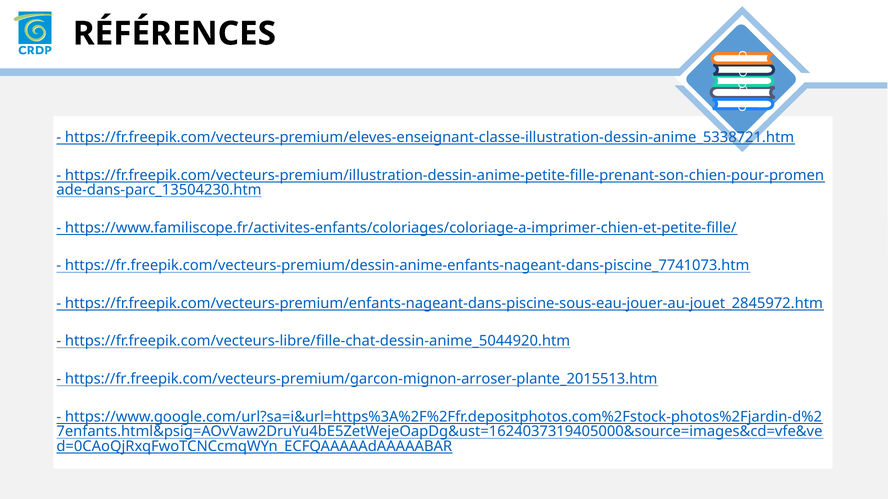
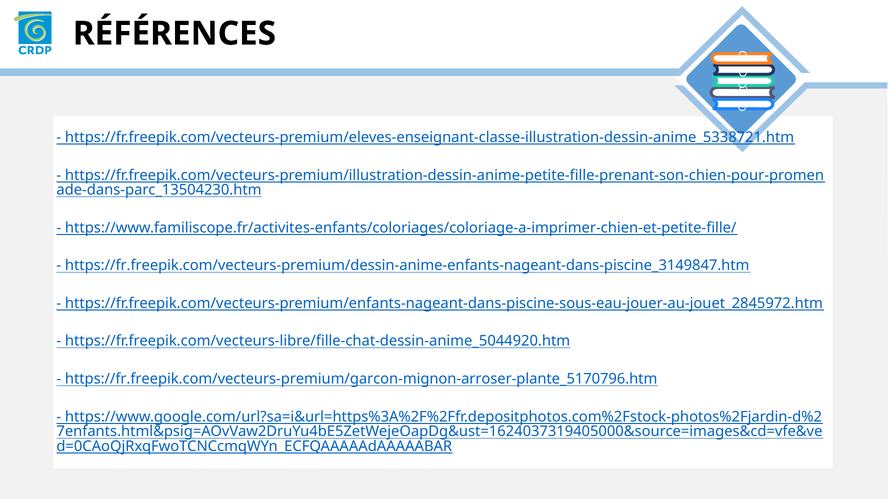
https://fr.freepik.com/vecteurs-premium/dessin-anime-enfants-nageant-dans-piscine_7741073.htm: https://fr.freepik.com/vecteurs-premium/dessin-anime-enfants-nageant-dans-piscine_7741073.htm -> https://fr.freepik.com/vecteurs-premium/dessin-anime-enfants-nageant-dans-piscine_3149847.htm (407, 266)
https://fr.freepik.com/vecteurs-premium/garcon-mignon-arroser-plante_2015513.htm: https://fr.freepik.com/vecteurs-premium/garcon-mignon-arroser-plante_2015513.htm -> https://fr.freepik.com/vecteurs-premium/garcon-mignon-arroser-plante_5170796.htm (361, 379)
